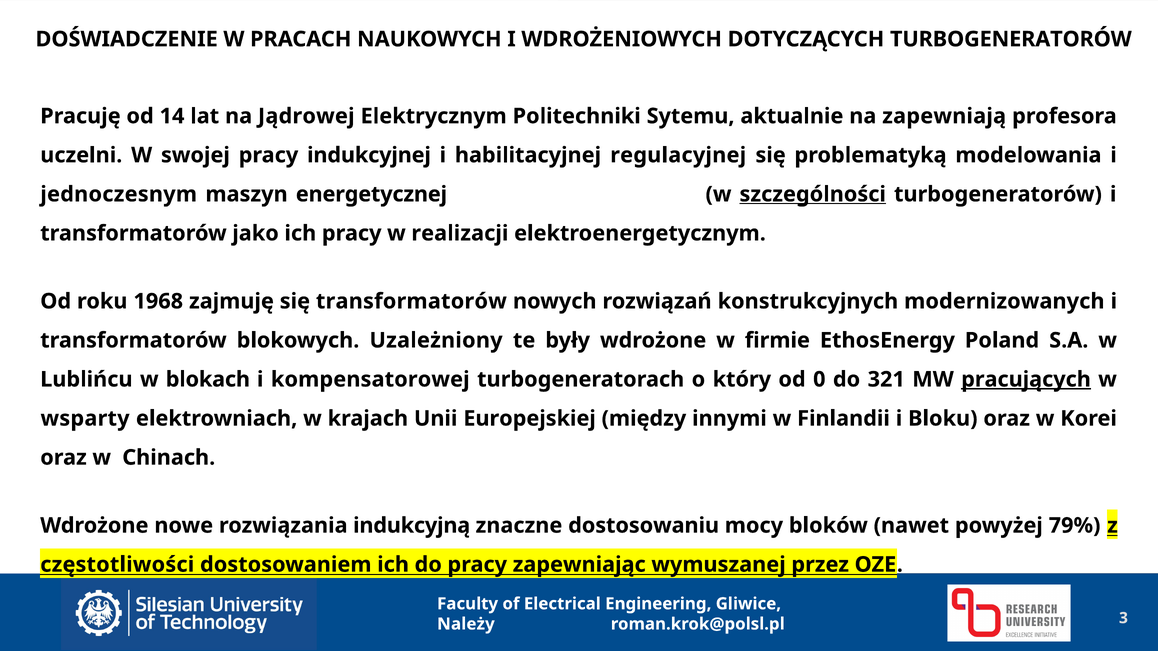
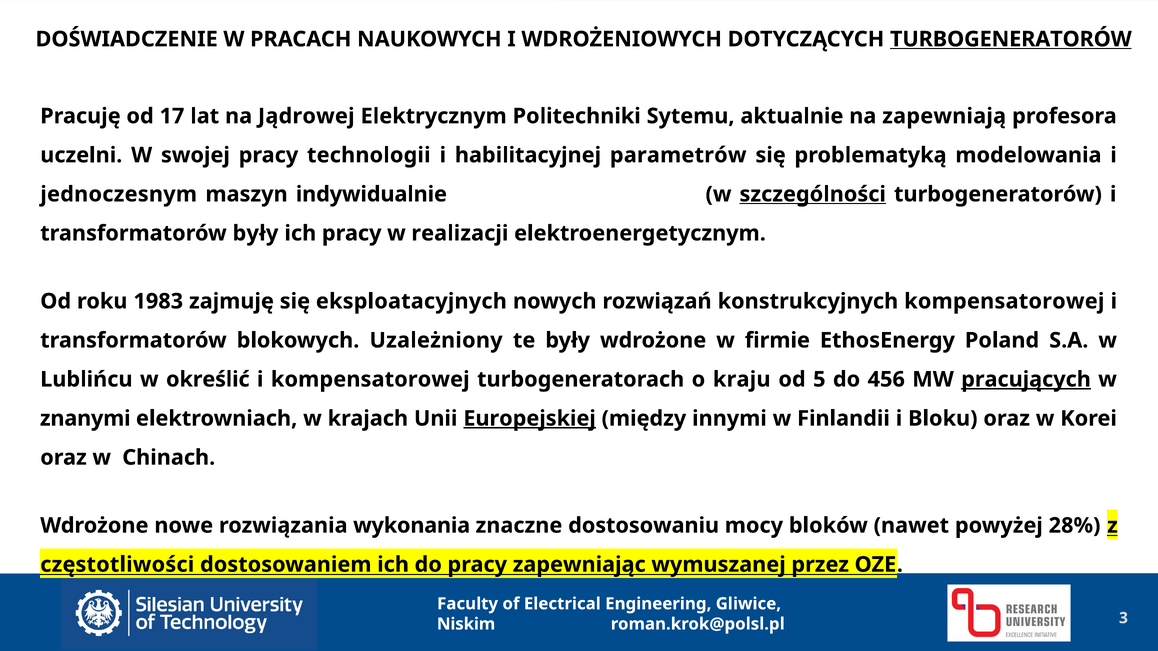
TURBOGENERATORÓW underline: none -> present (1011, 39)
14: 14 -> 17 (172, 116)
indukcyjnej: indukcyjnej -> technologii (369, 155)
regulacyjnej: regulacyjnej -> parametrów (678, 155)
energetycznej: energetycznej -> indywidualnie (371, 194)
transformatorów jako: jako -> były (255, 233)
1968: 1968 -> 1983 (158, 301)
się transformatorów: transformatorów -> eksploatacyjnych (411, 301)
konstrukcyjnych modernizowanych: modernizowanych -> kompensatorowej (1004, 301)
blokach: blokach -> określić (208, 380)
który: który -> kraju (742, 380)
0: 0 -> 5 (819, 380)
321: 321 -> 456 (886, 380)
wsparty: wsparty -> znanymi (85, 419)
Europejskiej underline: none -> present (530, 419)
indukcyjną: indukcyjną -> wykonania (412, 526)
79%: 79% -> 28% (1075, 526)
Należy: Należy -> Niskim (466, 624)
